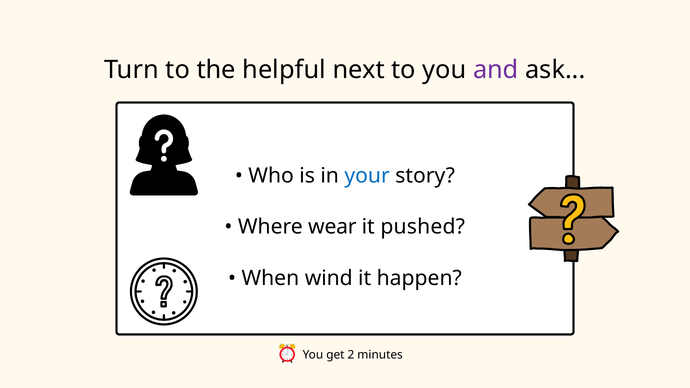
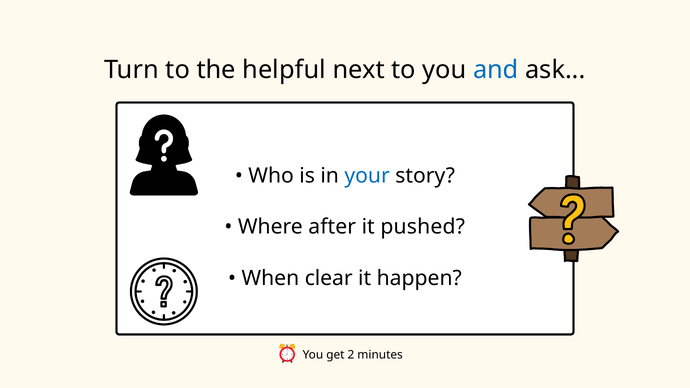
and colour: purple -> blue (496, 70)
wear: wear -> after (332, 227)
wind: wind -> clear (329, 278)
